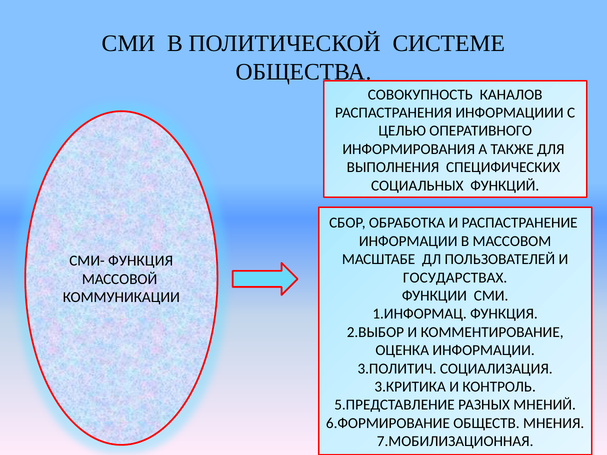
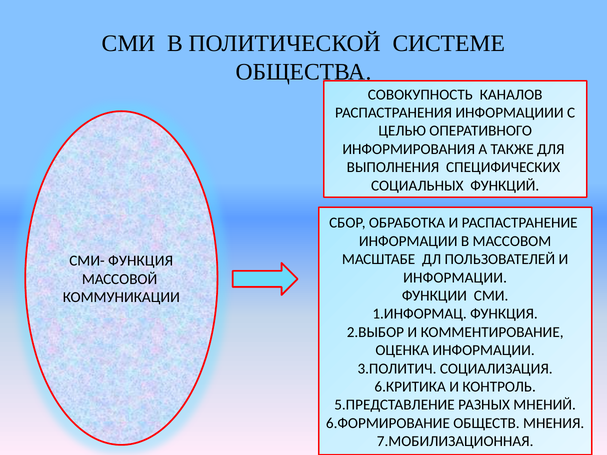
ГОСУДАРСТВАХ: ГОСУДАРСТВАХ -> ИНФОРМАЦИИ (455, 278)
3.КРИТИКА: 3.КРИТИКА -> 6.КРИТИКА (410, 387)
